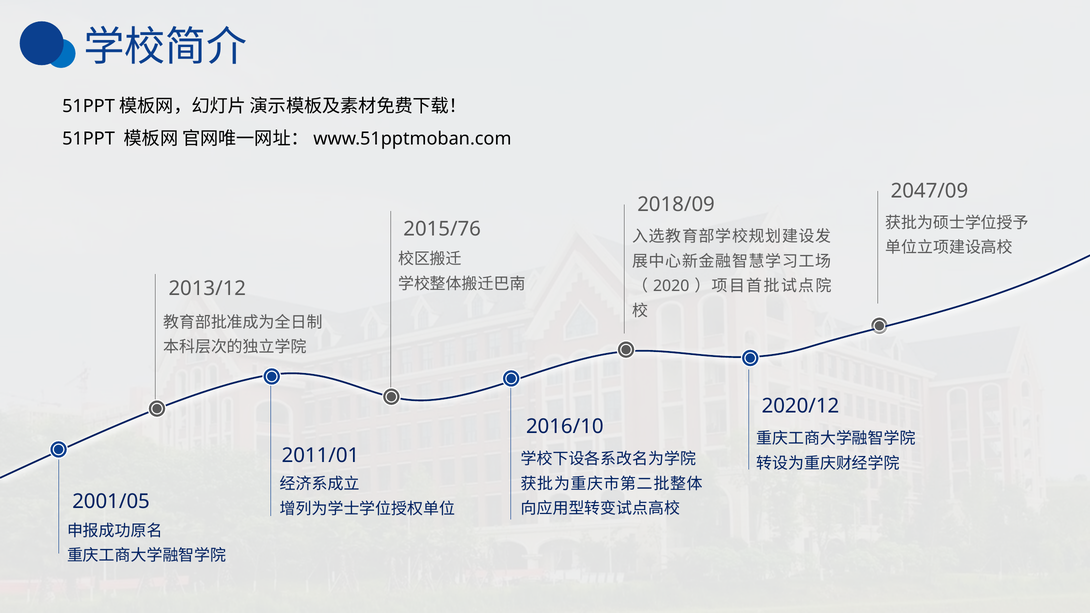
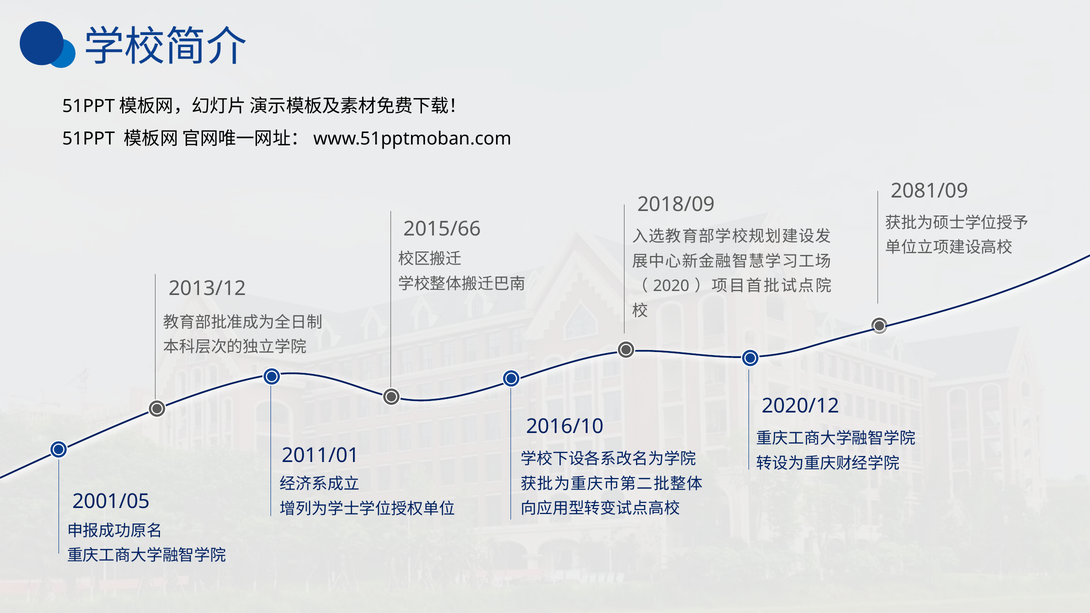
2047/09: 2047/09 -> 2081/09 (929, 191)
2015/76: 2015/76 -> 2015/66 (442, 229)
